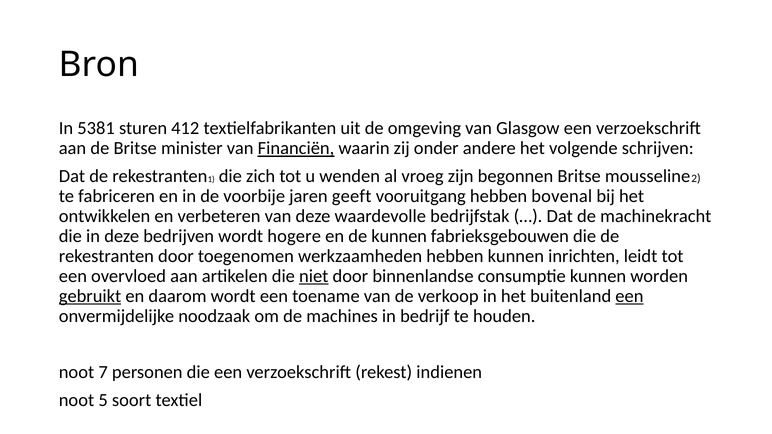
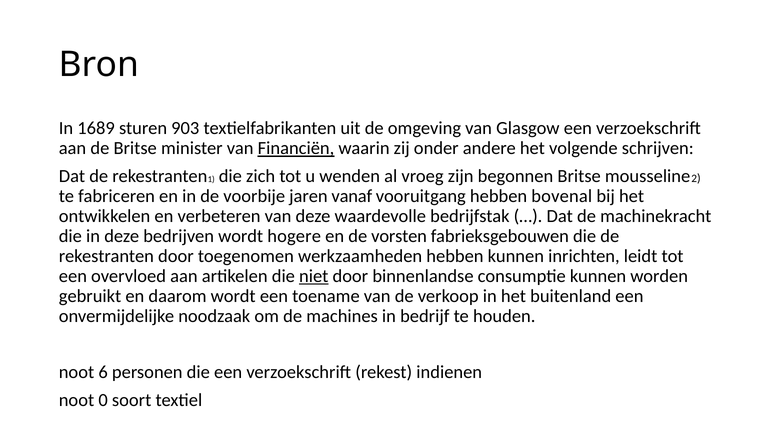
5381: 5381 -> 1689 (96, 128)
412: 412 -> 903 (185, 128)
geeft: geeft -> vanaf (352, 196)
de kunnen: kunnen -> vorsten (399, 236)
gebruikt underline: present -> none (90, 296)
een underline: present -> none (629, 296)
7: 7 -> 6 (103, 372)
5: 5 -> 0 (103, 400)
